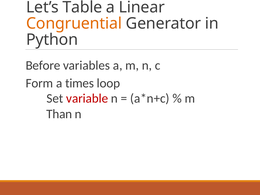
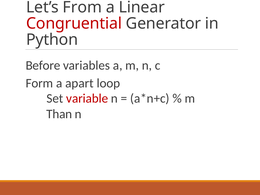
Table: Table -> From (82, 7)
Congruential colour: orange -> red (74, 23)
times: times -> apart (79, 83)
